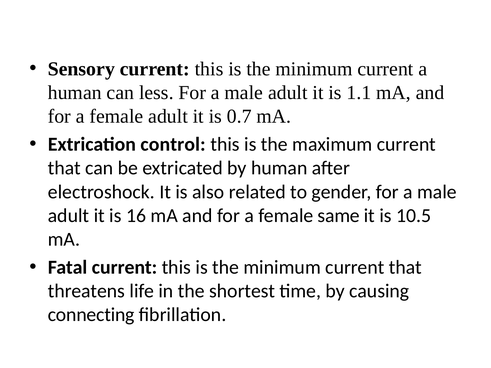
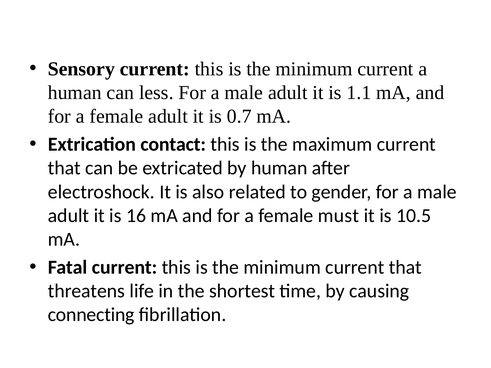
control: control -> contact (173, 144)
same: same -> must (338, 216)
